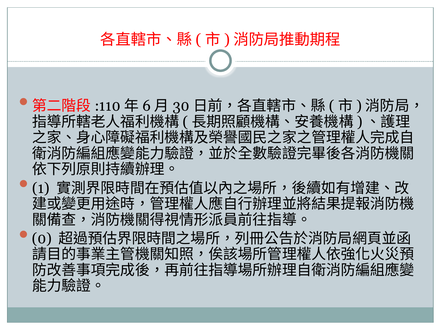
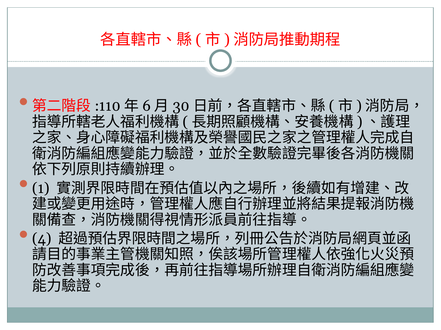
0: 0 -> 4 (42, 239)
